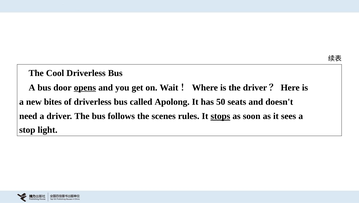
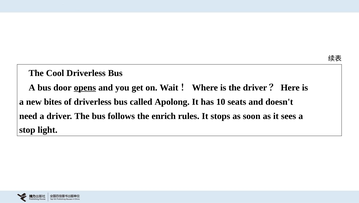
50: 50 -> 10 (221, 102)
scenes: scenes -> enrich (164, 116)
stops underline: present -> none (220, 116)
